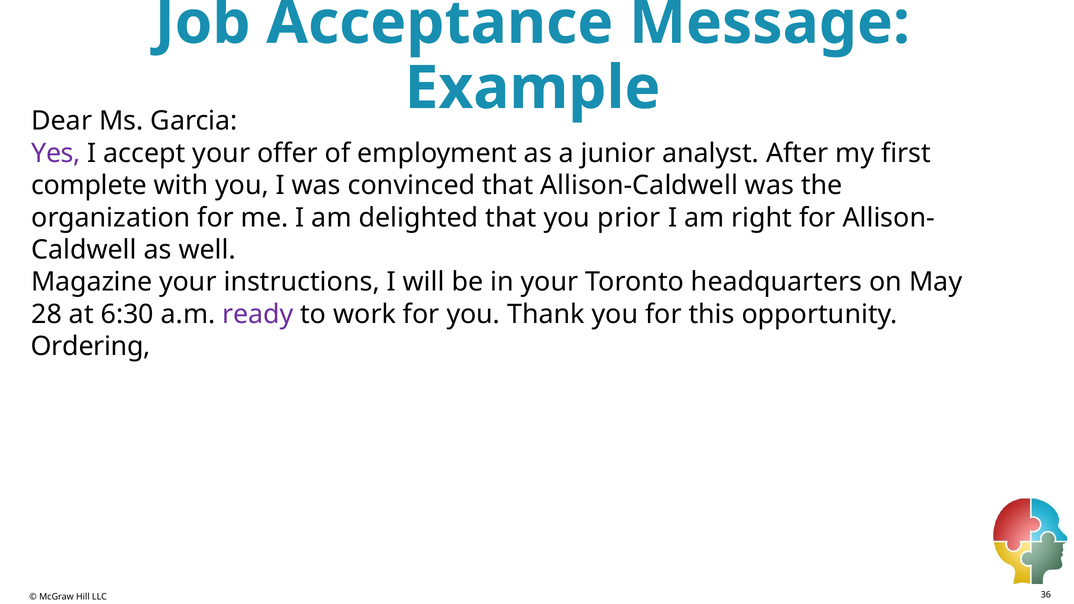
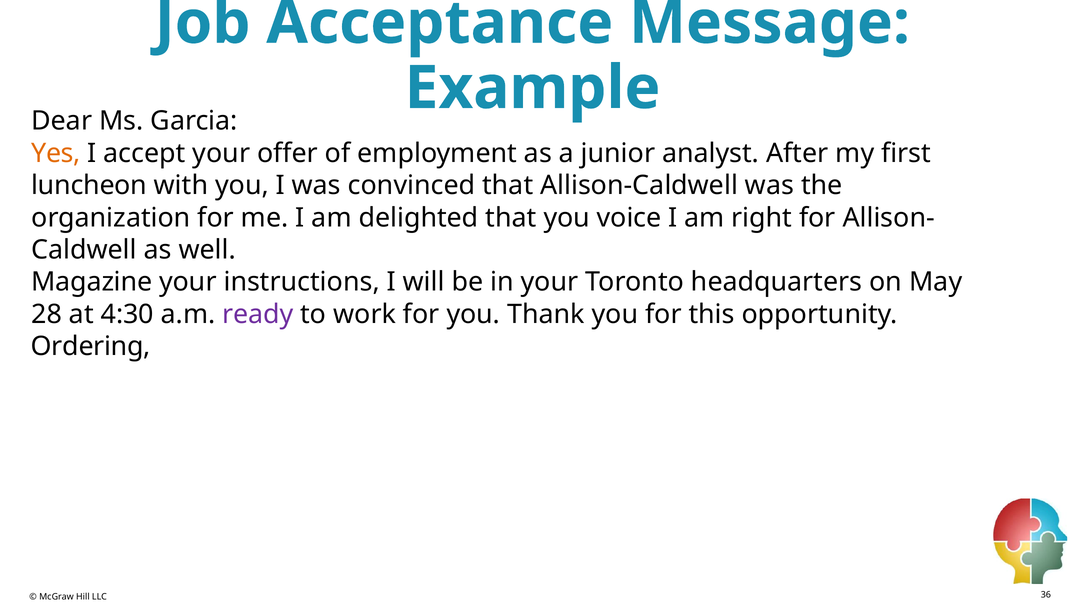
Yes colour: purple -> orange (56, 153)
complete: complete -> luncheon (89, 186)
prior: prior -> voice (629, 218)
6:30: 6:30 -> 4:30 (127, 314)
